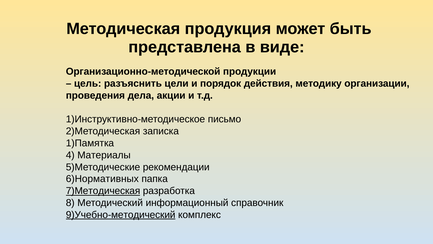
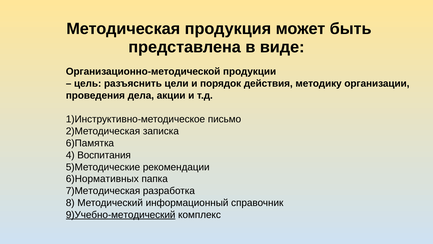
1)Памятка: 1)Памятка -> 6)Памятка (90, 143)
Материалы: Материалы -> Воспитания (104, 155)
7)Методическая underline: present -> none (103, 191)
